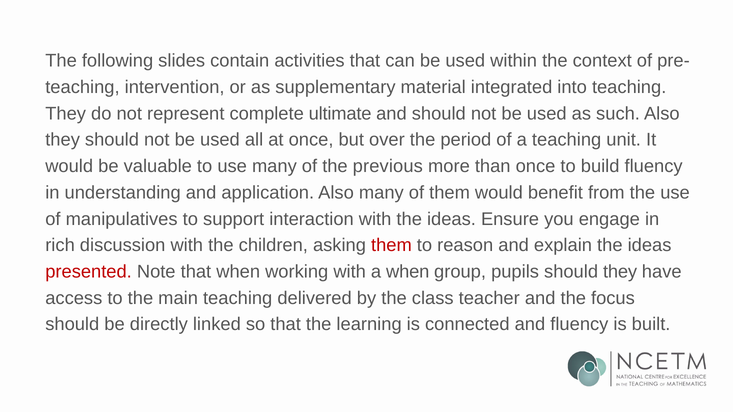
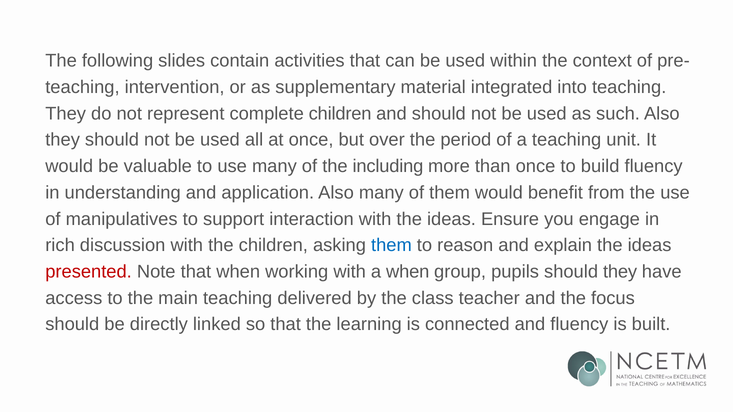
complete ultimate: ultimate -> children (340, 114)
previous: previous -> including (388, 166)
them colour: red -> blue (391, 246)
